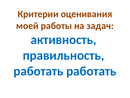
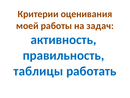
работать: работать -> таблицы (38, 71)
